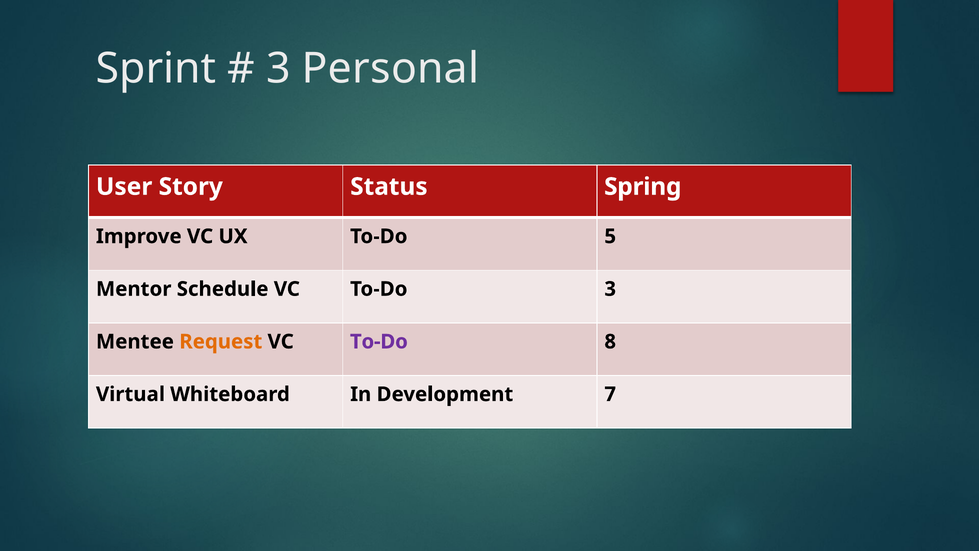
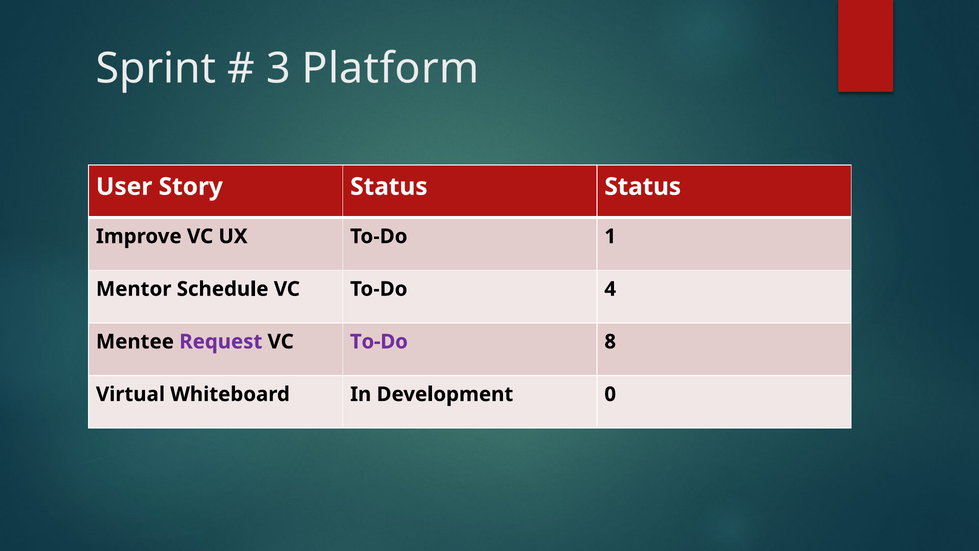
Personal: Personal -> Platform (390, 69)
Status Spring: Spring -> Status (643, 187)
5: 5 -> 1 (610, 236)
To-Do 3: 3 -> 4 (610, 289)
Request colour: orange -> purple (221, 342)
7: 7 -> 0 (610, 394)
